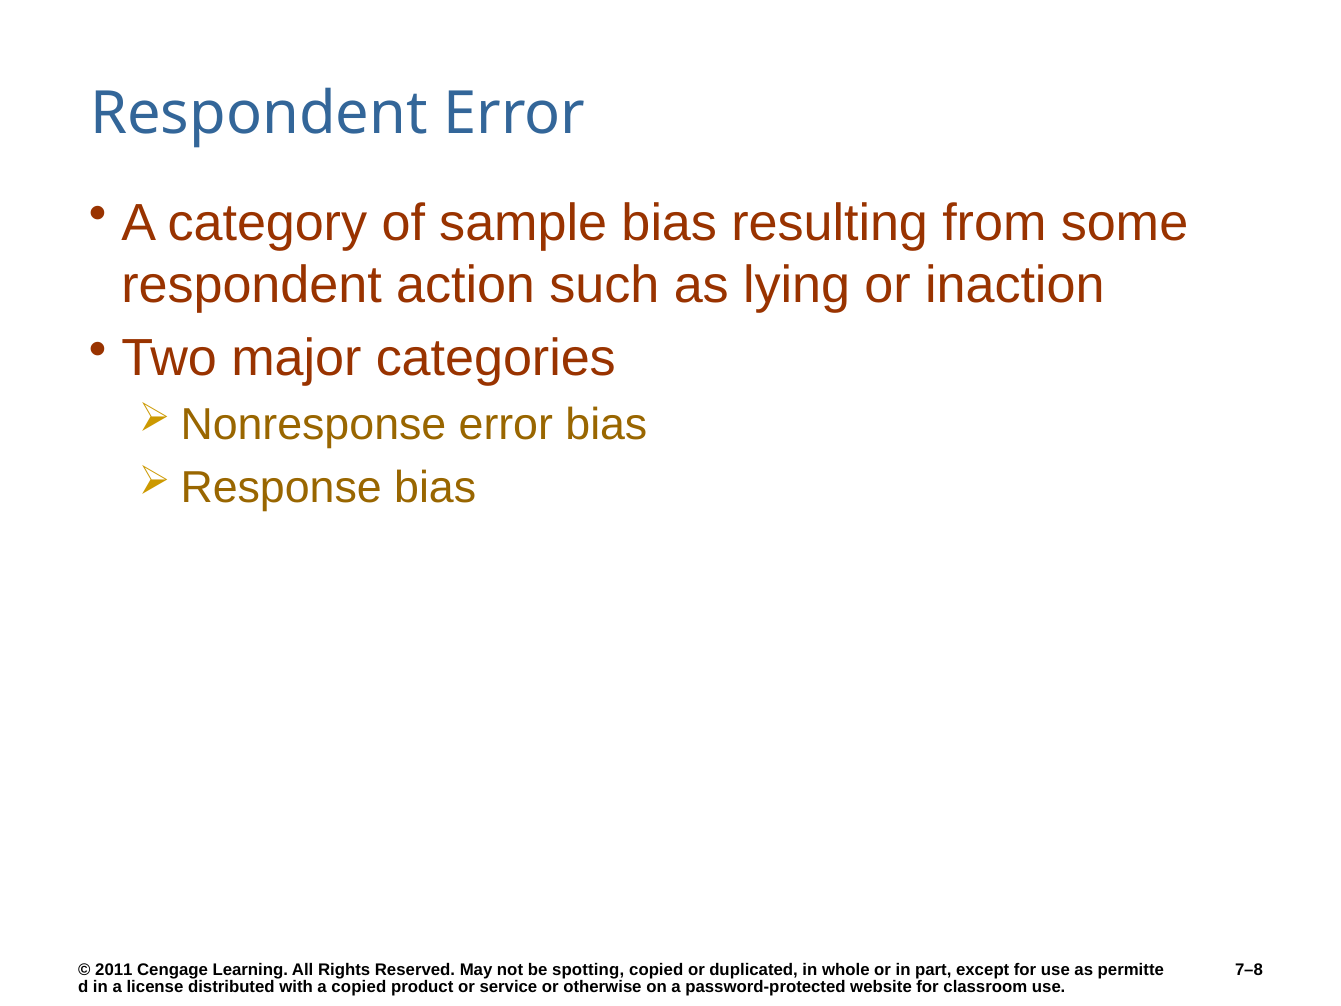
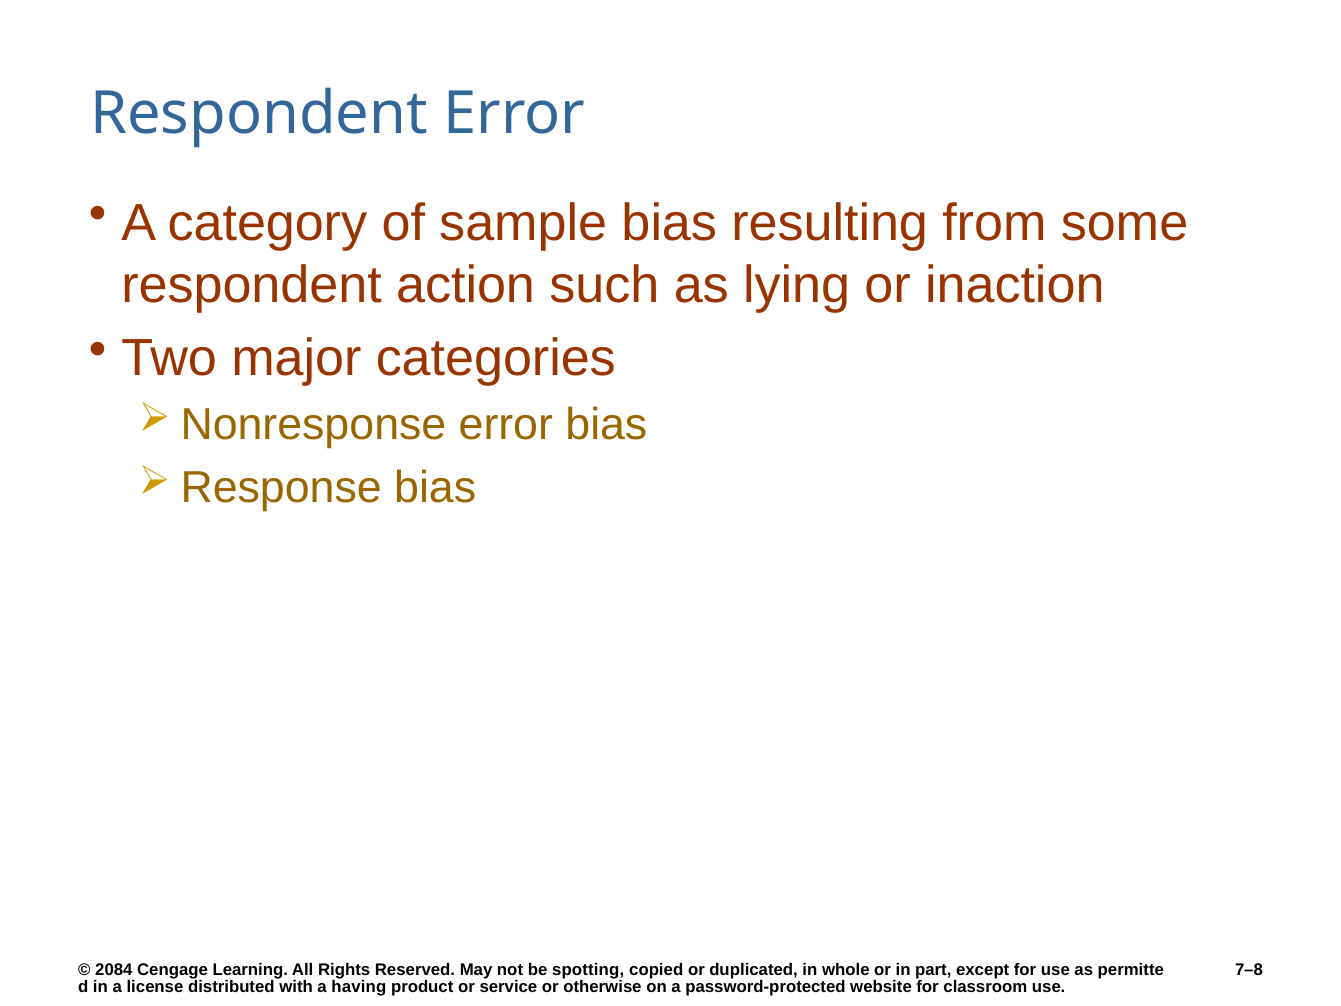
2011: 2011 -> 2084 (114, 970)
a copied: copied -> having (359, 987)
